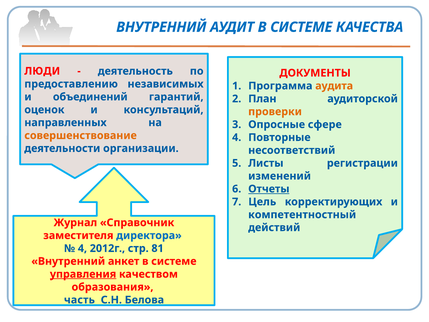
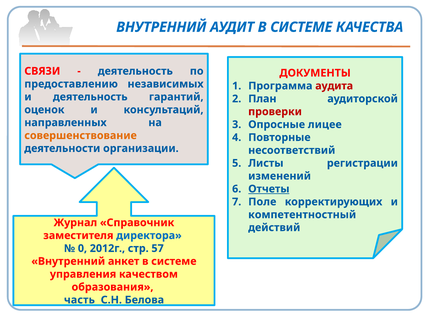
ЛЮДИ: ЛЮДИ -> СВЯЗИ (42, 71)
аудита colour: orange -> red (334, 86)
и объединений: объединений -> деятельность (90, 97)
проверки colour: orange -> red (275, 112)
сфере: сфере -> лицее (325, 124)
Цель: Цель -> Поле (262, 202)
4: 4 -> 0 (82, 248)
81: 81 -> 57 (158, 248)
управления underline: present -> none (83, 274)
